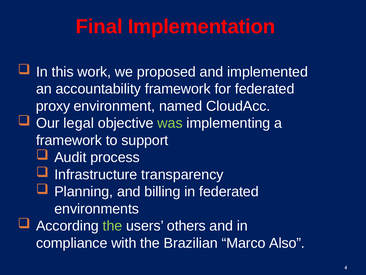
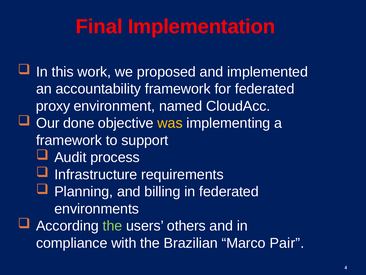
legal: legal -> done (79, 123)
was colour: light green -> yellow (170, 123)
transparency: transparency -> requirements (182, 174)
Also: Also -> Pair (287, 243)
